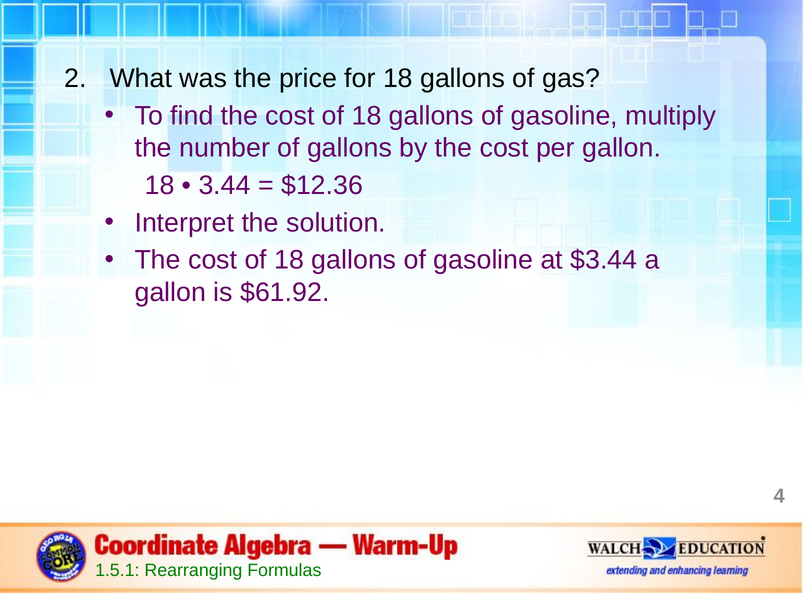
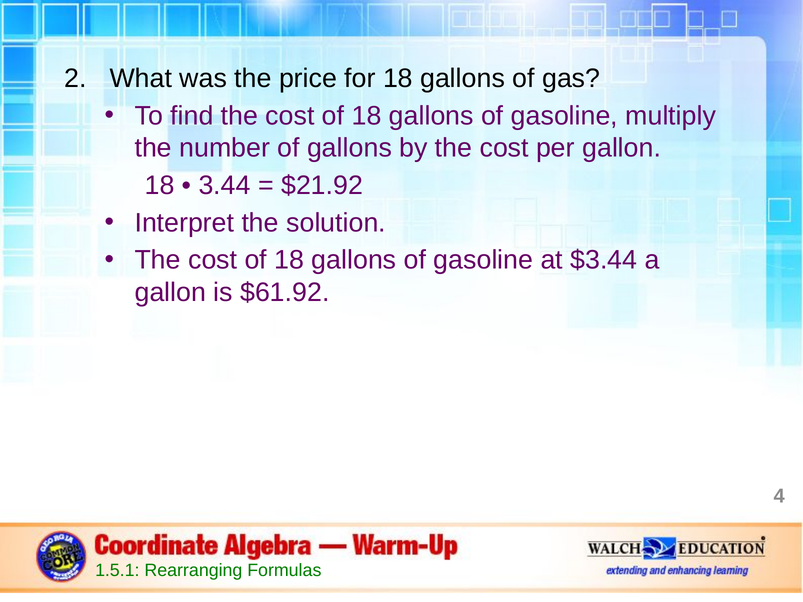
$12.36: $12.36 -> $21.92 (322, 185)
